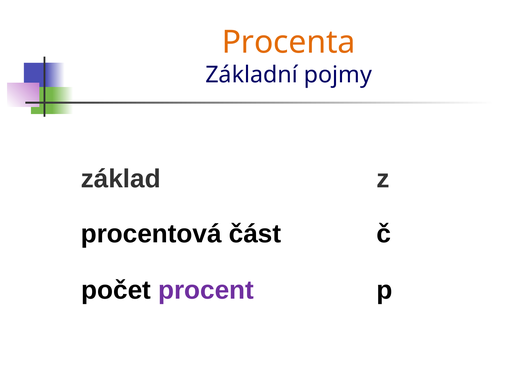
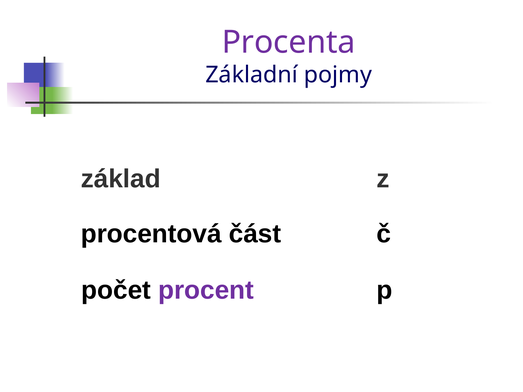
Procenta colour: orange -> purple (289, 42)
